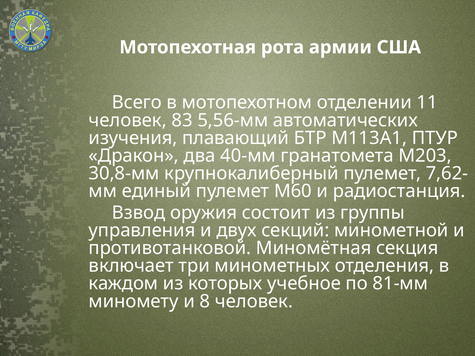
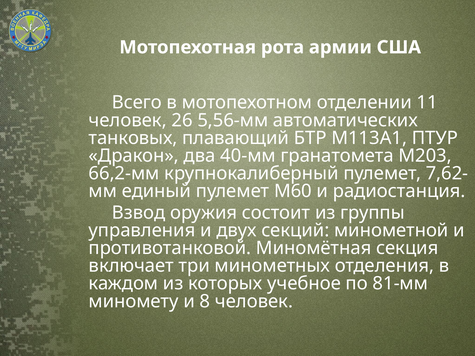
83: 83 -> 26 (182, 120)
изучения: изучения -> танковых (133, 138)
30,8-мм: 30,8-мм -> 66,2-мм (124, 174)
